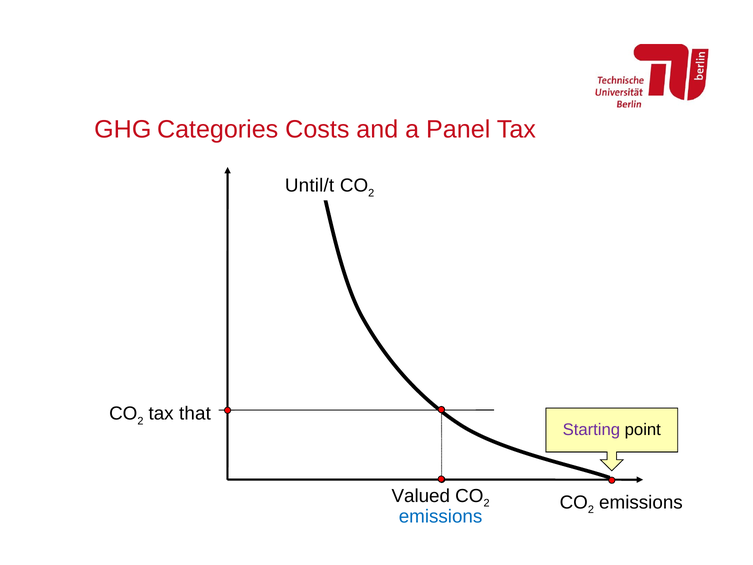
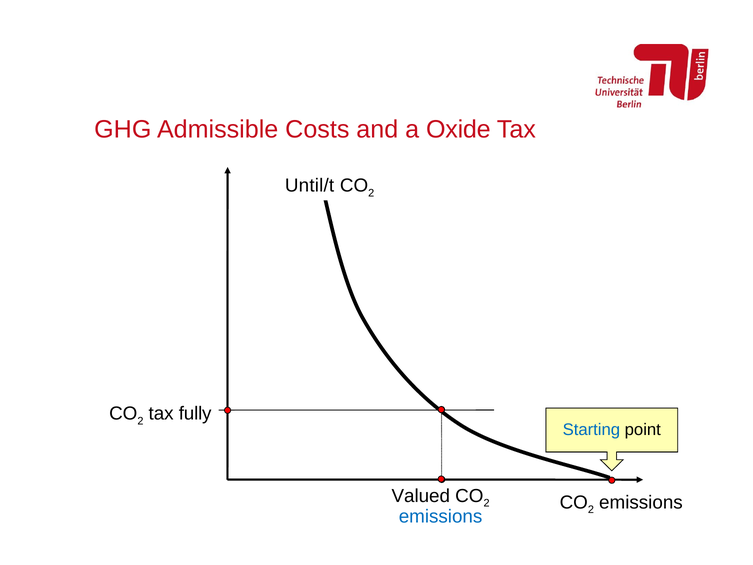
Categories: Categories -> Admissible (218, 130)
Panel: Panel -> Oxide (458, 130)
that: that -> fully (195, 413)
Starting colour: purple -> blue (591, 430)
